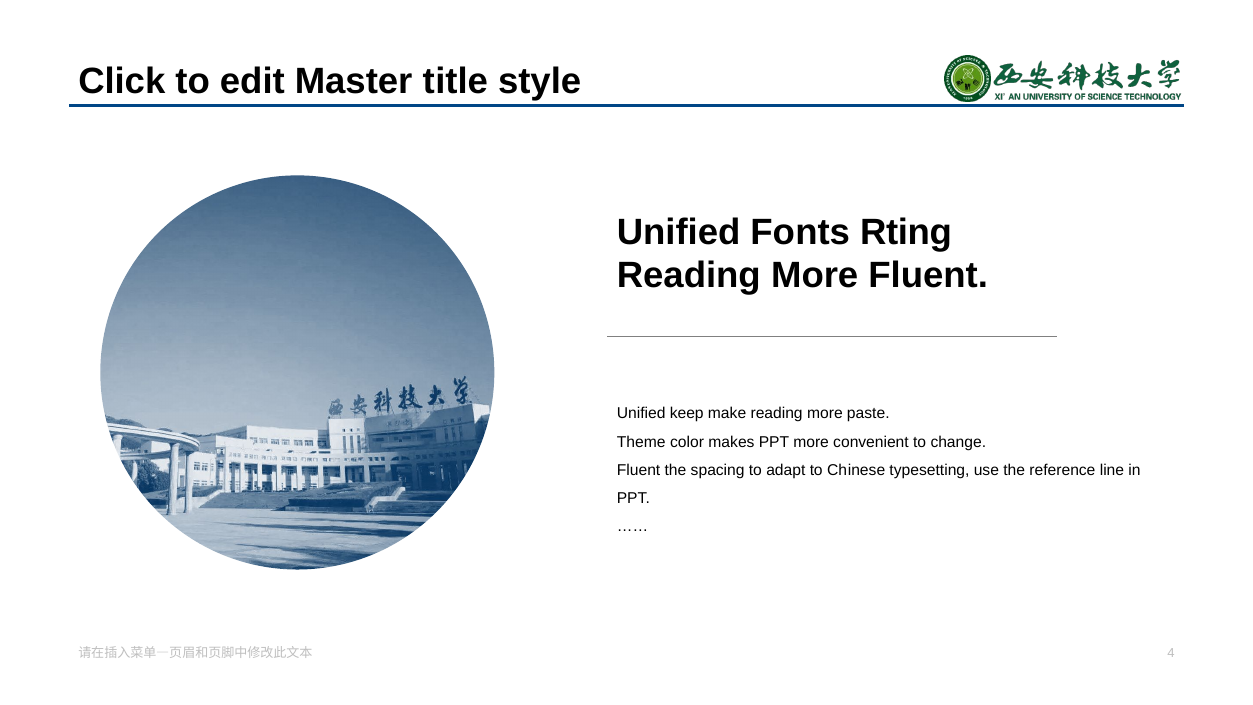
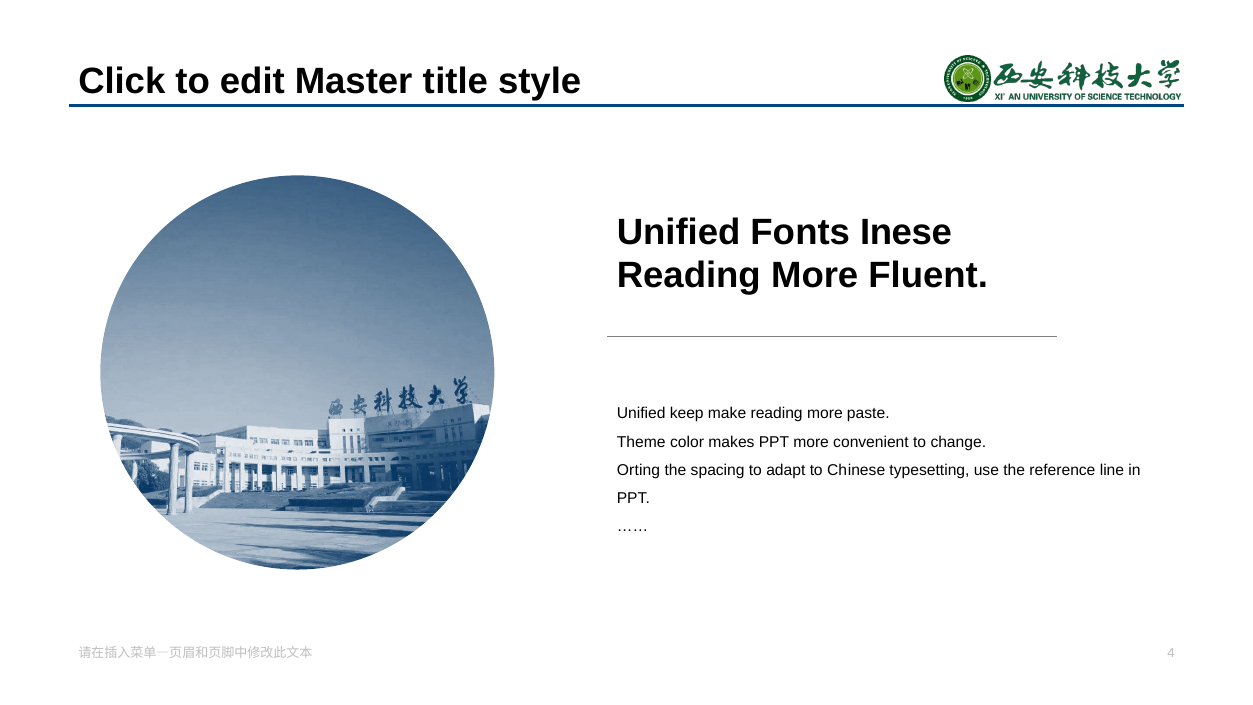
nts Rting: Rting -> Inese (906, 232)
Fluent: Fluent -> Orting (639, 470)
